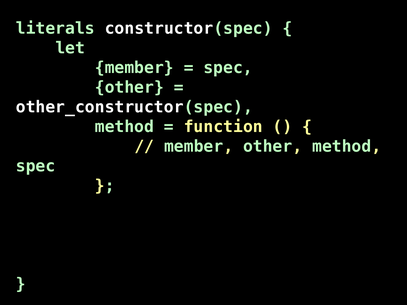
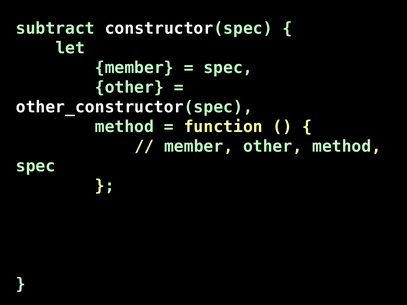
literals: literals -> subtract (55, 29)
